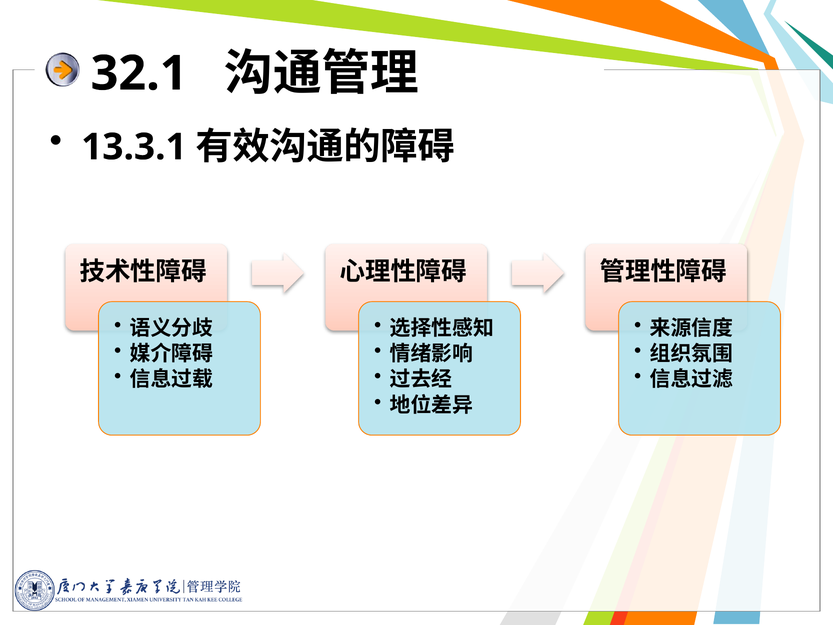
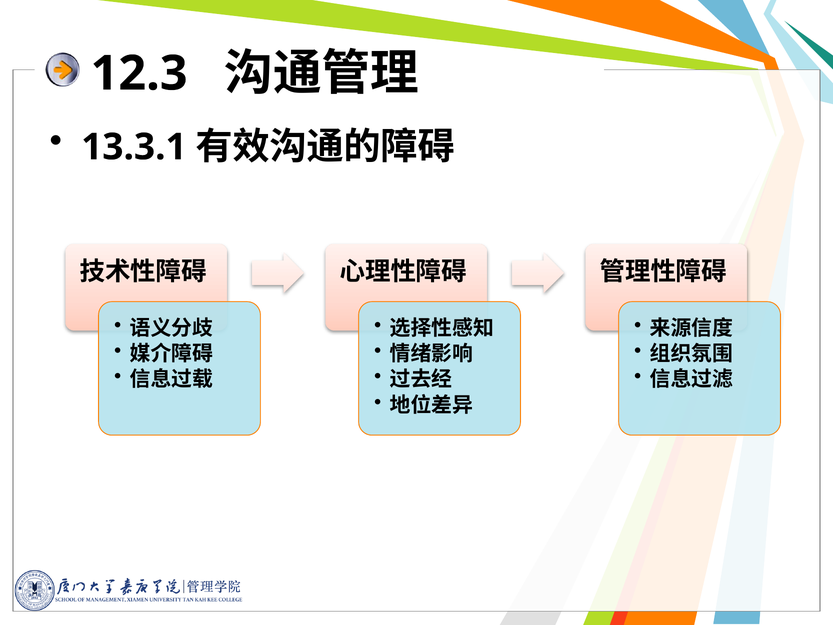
32.1: 32.1 -> 12.3 (139, 74)
